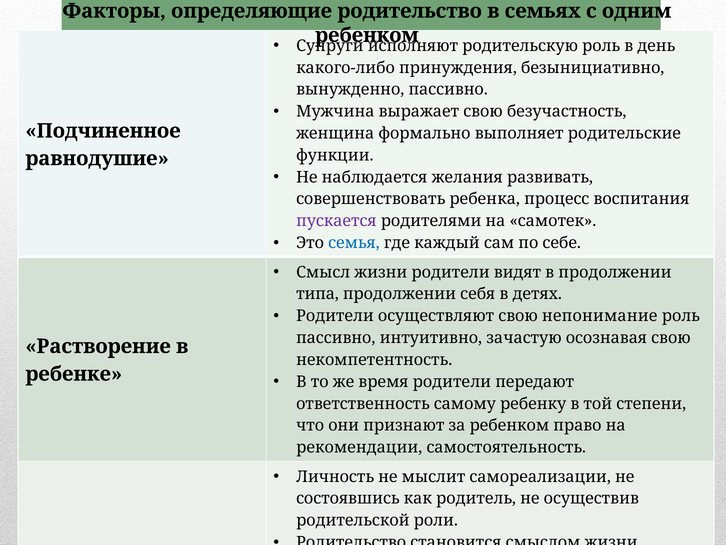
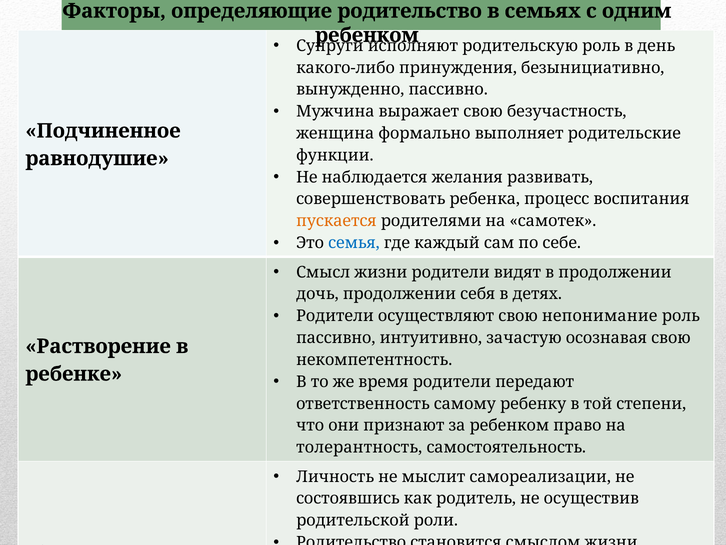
пускается colour: purple -> orange (336, 221)
типа: типа -> дочь (317, 294)
рекомендации: рекомендации -> толерантность (359, 447)
